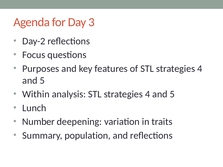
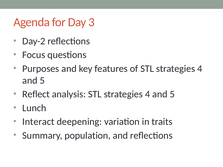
Within: Within -> Reflect (36, 94)
Number: Number -> Interact (38, 122)
